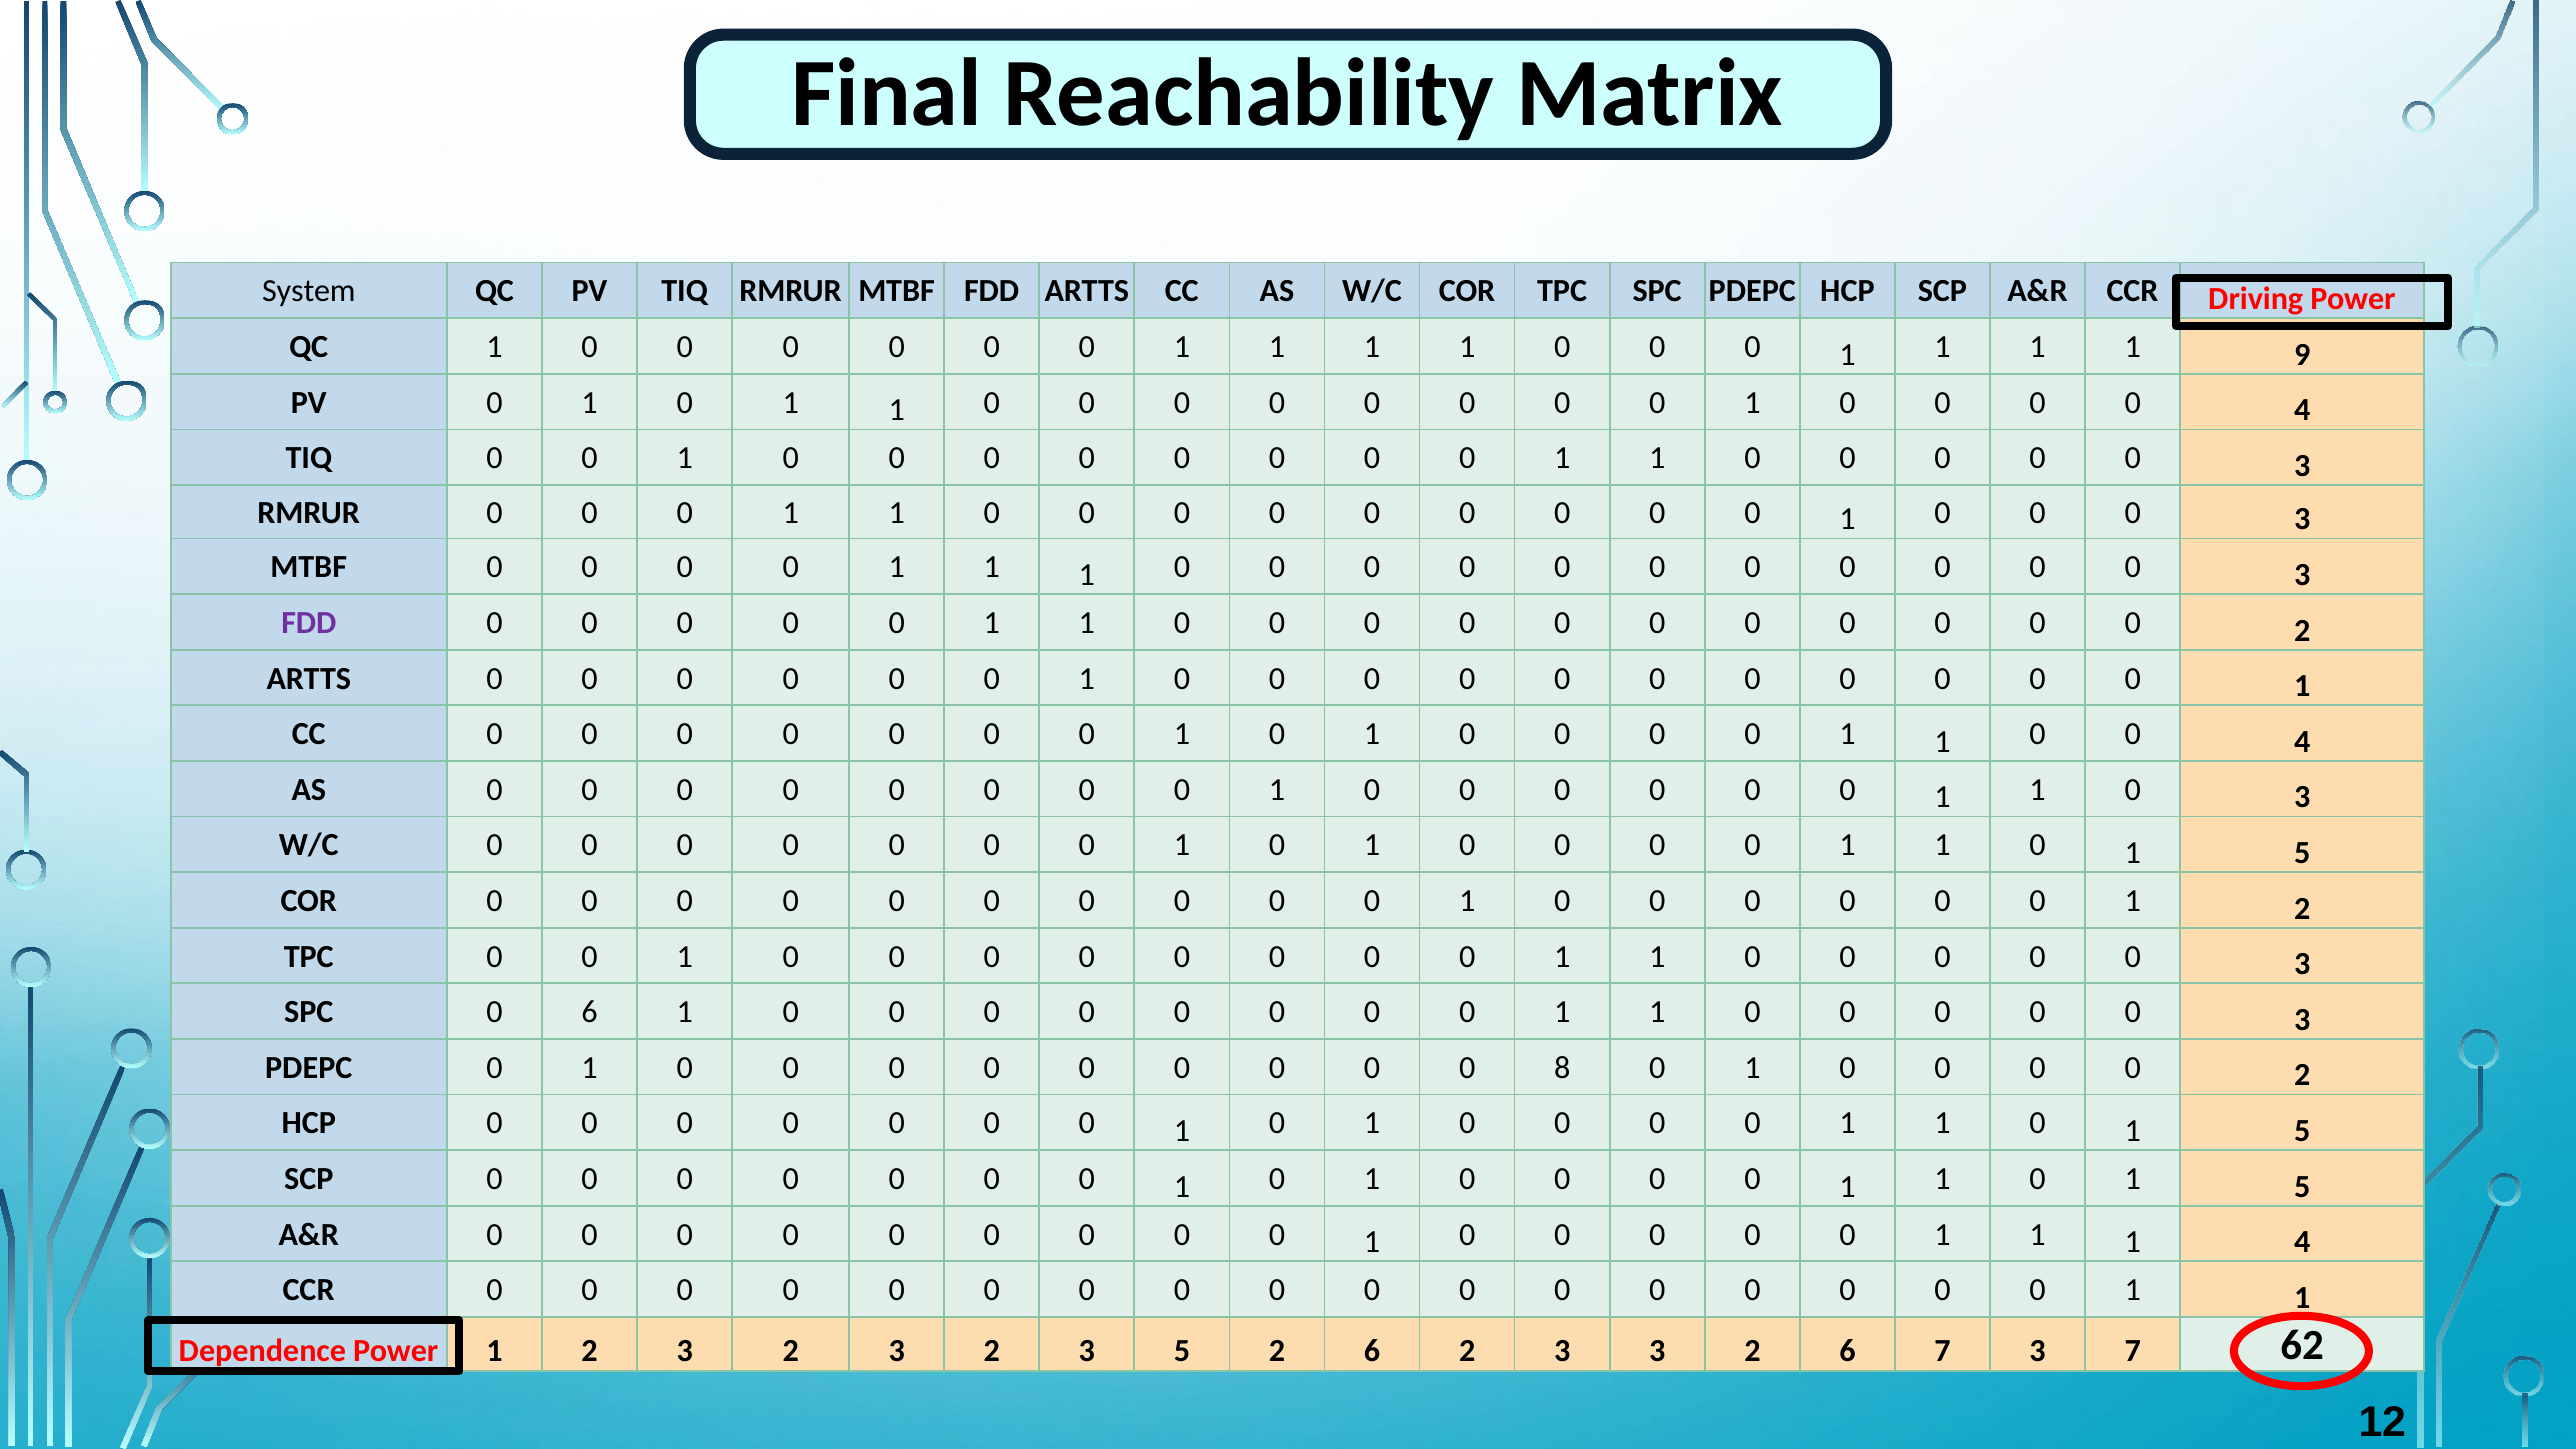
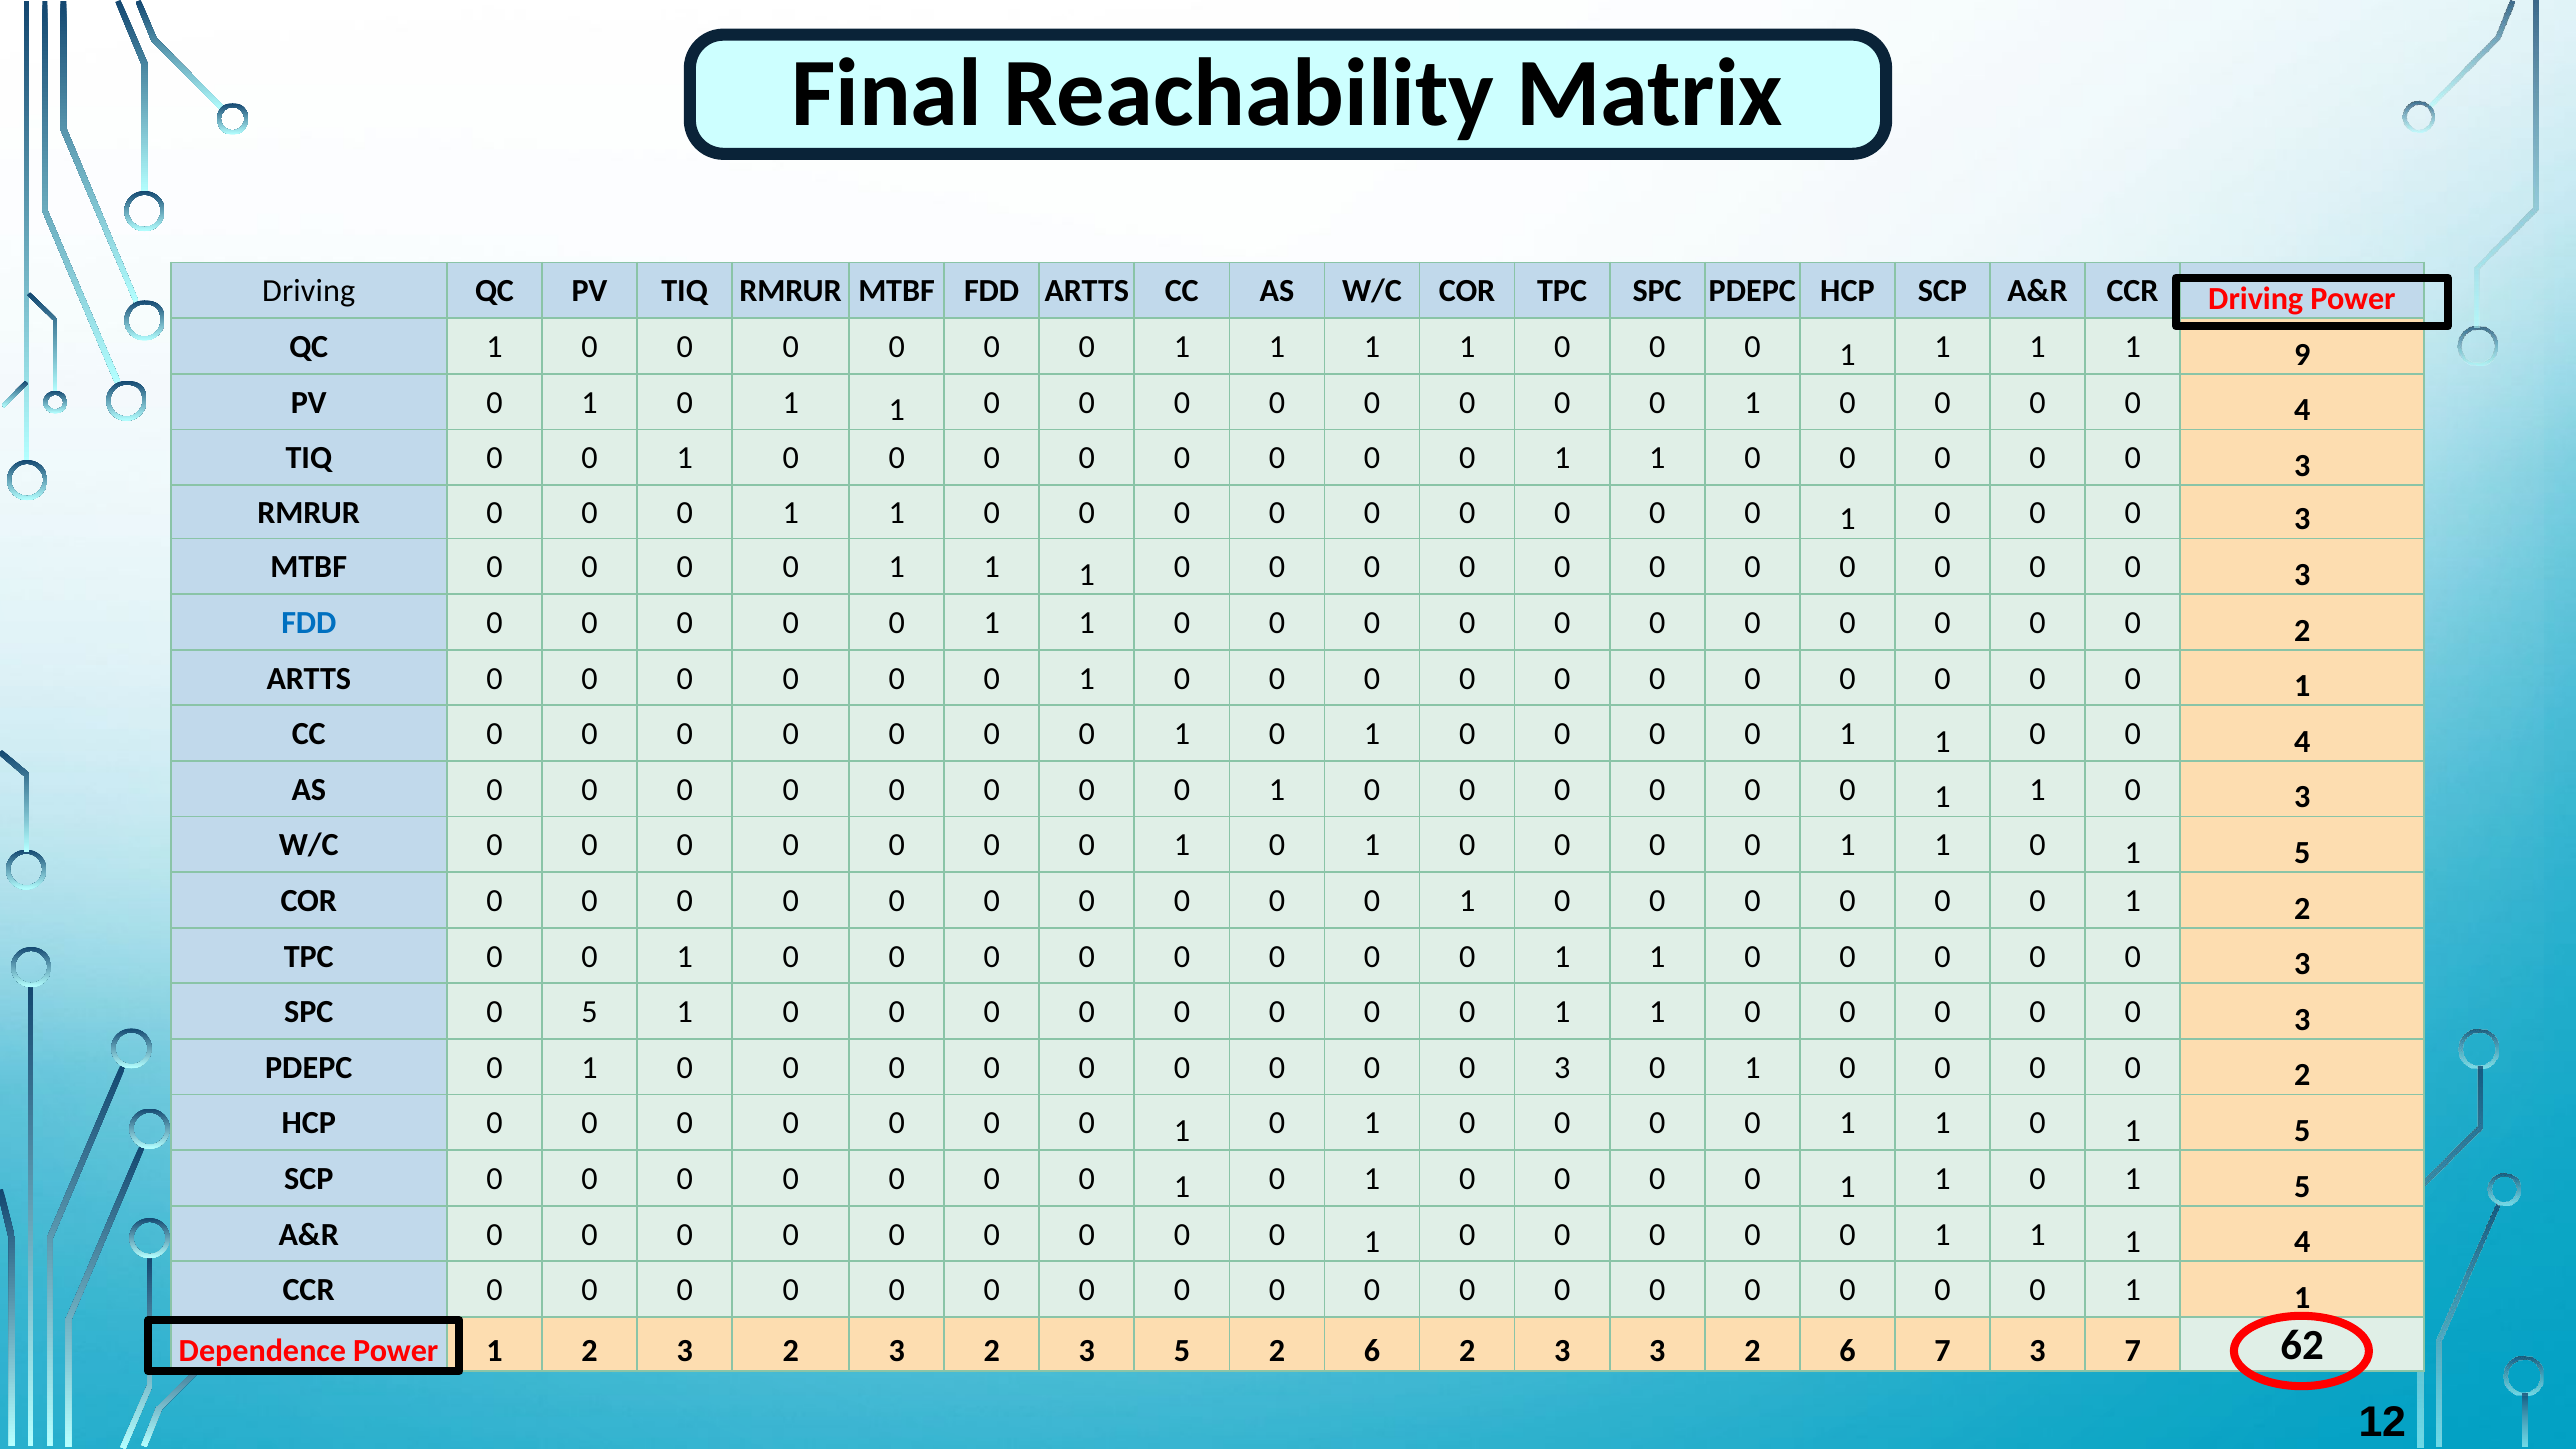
System: System -> Driving (309, 291)
FDD colour: purple -> blue (309, 623)
0 6: 6 -> 5 (590, 1012)
8: 8 -> 3 (1562, 1068)
